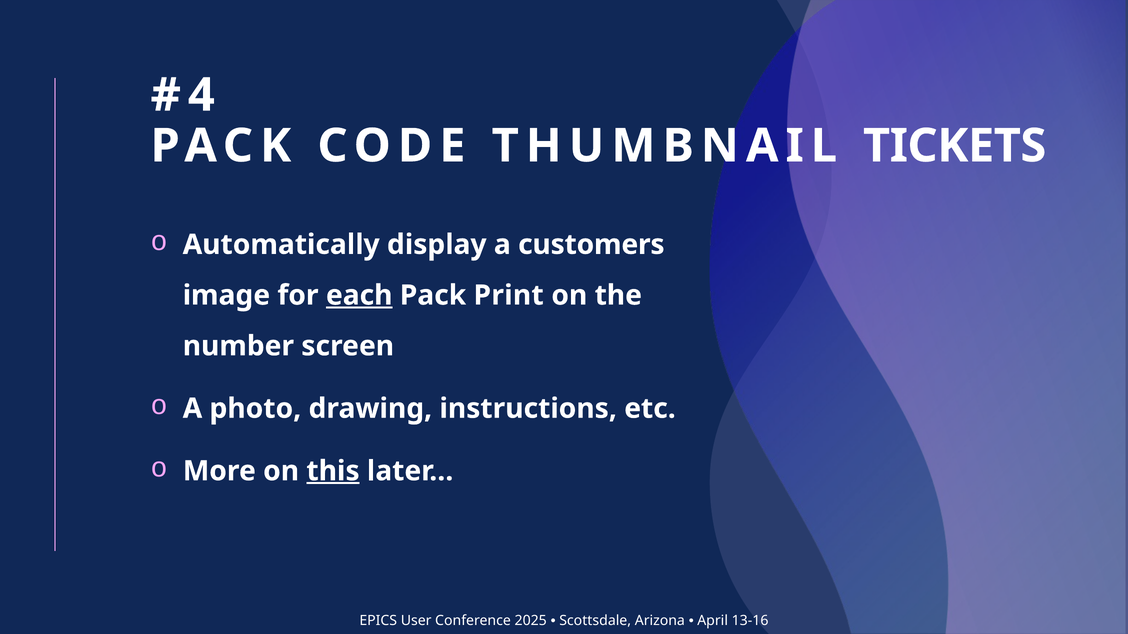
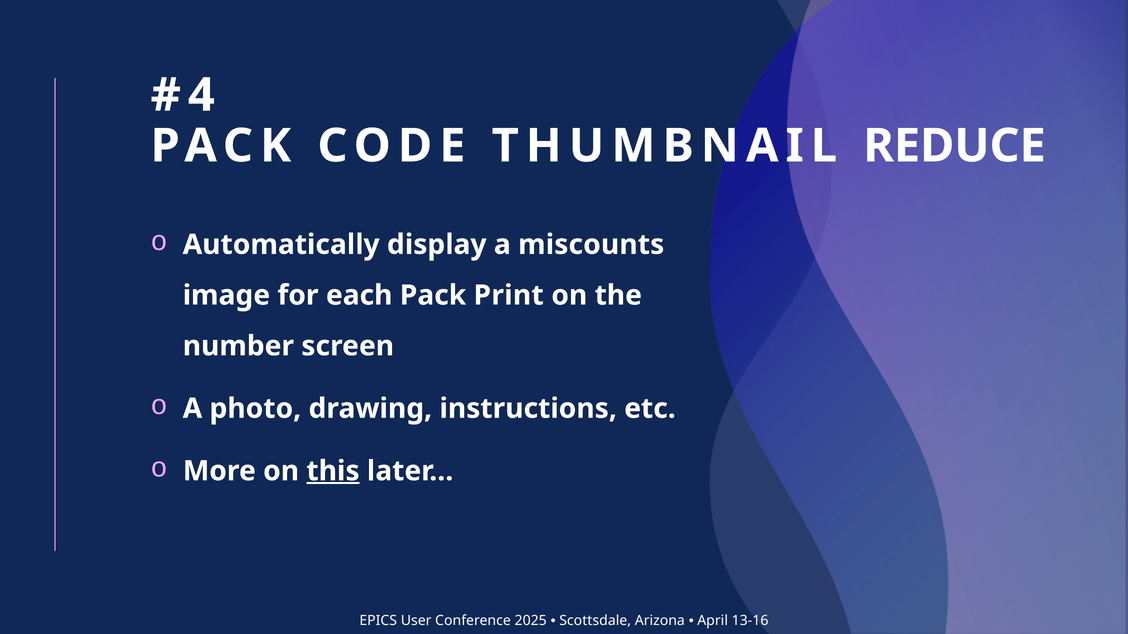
TICKETS: TICKETS -> REDUCE (955, 146)
customers: customers -> miscounts (591, 245)
each underline: present -> none (359, 296)
